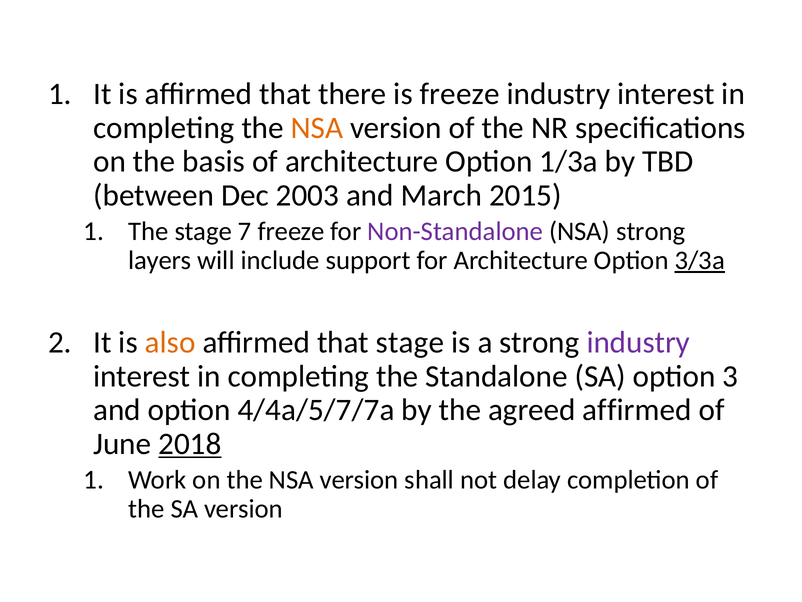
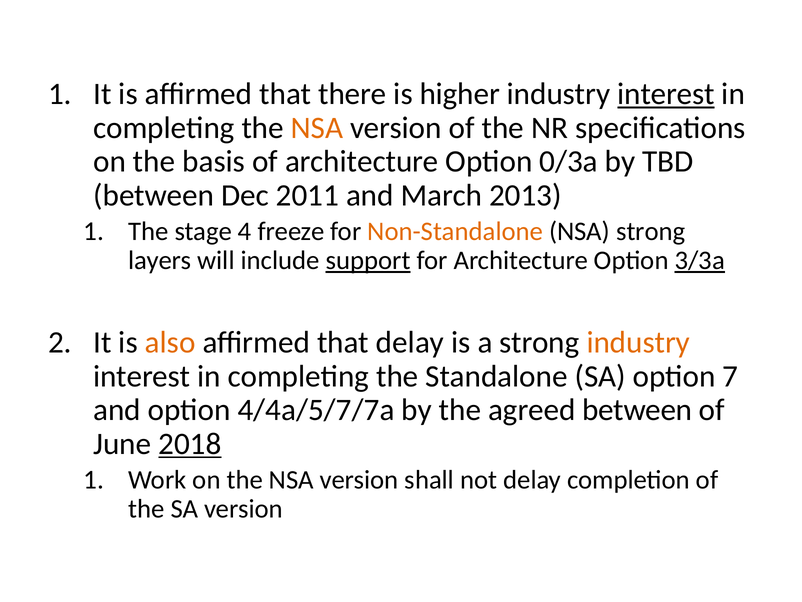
is freeze: freeze -> higher (460, 94)
interest underline: none -> present (666, 94)
1/3a: 1/3a -> 0/3a (569, 161)
2003: 2003 -> 2011 (307, 195)
2015: 2015 -> 2013 (525, 195)
7: 7 -> 4 (245, 231)
Non-Standalone colour: purple -> orange (455, 231)
support underline: none -> present (368, 260)
that stage: stage -> delay (410, 342)
industry colour: purple -> orange (638, 342)
3: 3 -> 7 (730, 376)
agreed affirmed: affirmed -> between (637, 410)
